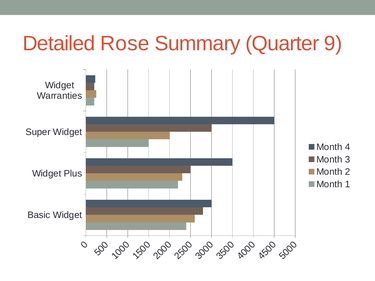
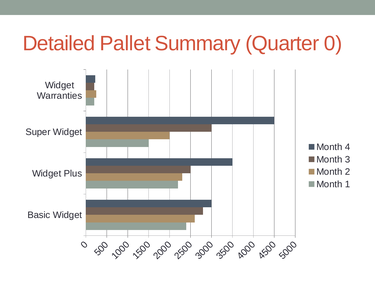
Rose: Rose -> Pallet (125, 44)
Quarter 9: 9 -> 0 (333, 44)
